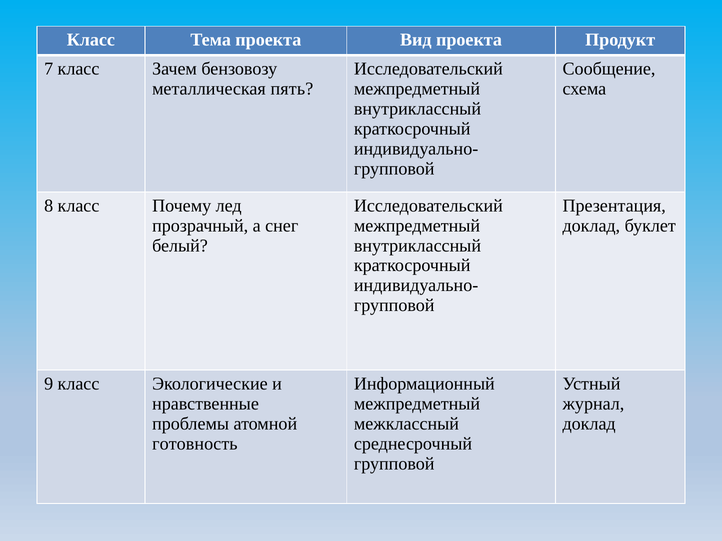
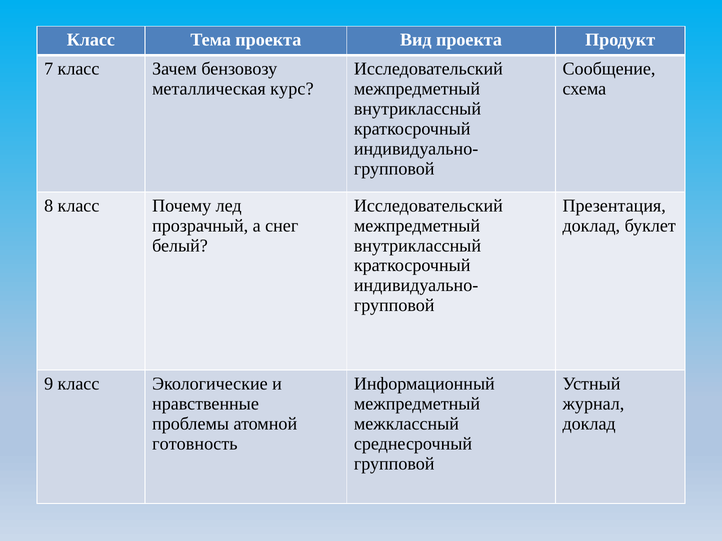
пять: пять -> курс (292, 89)
